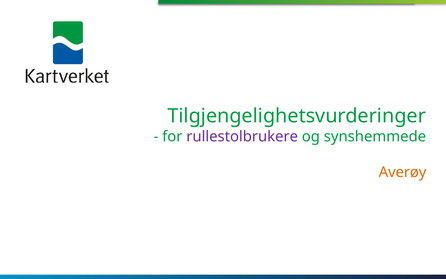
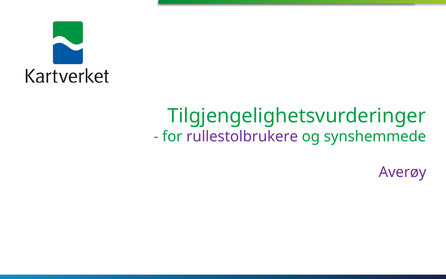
Averøy colour: orange -> purple (403, 172)
